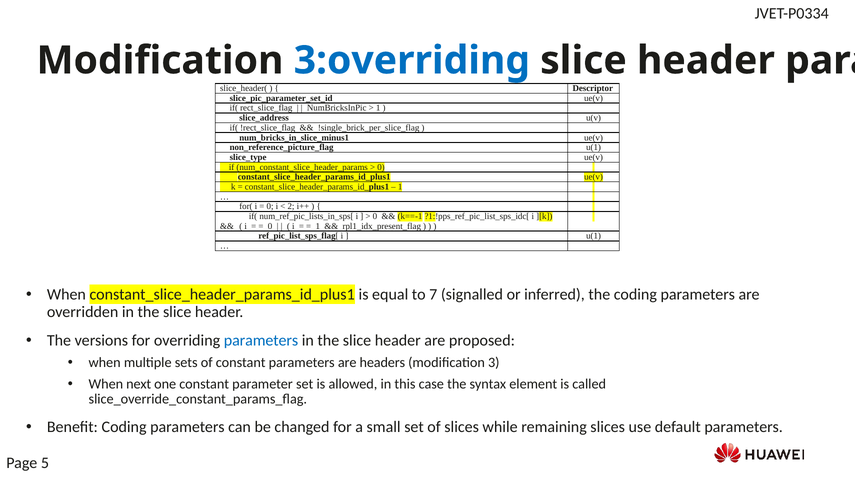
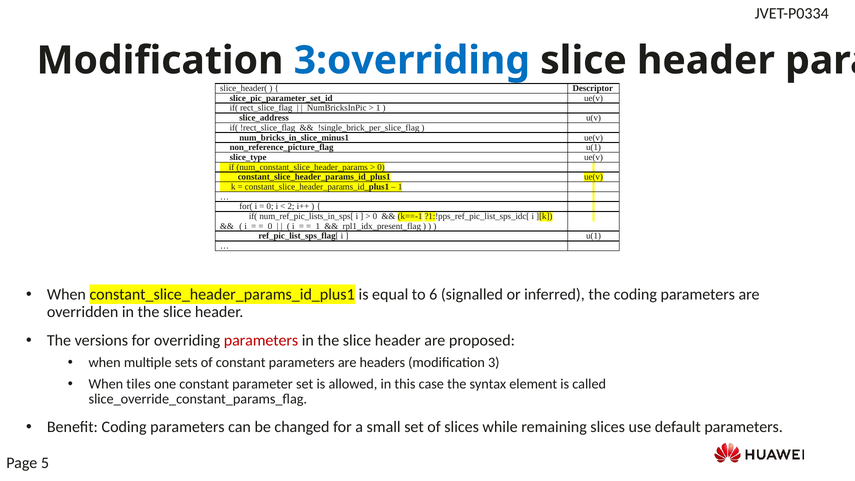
7: 7 -> 6 (433, 294)
parameters colour: blue -> red (261, 340)
next: next -> tiles (139, 384)
